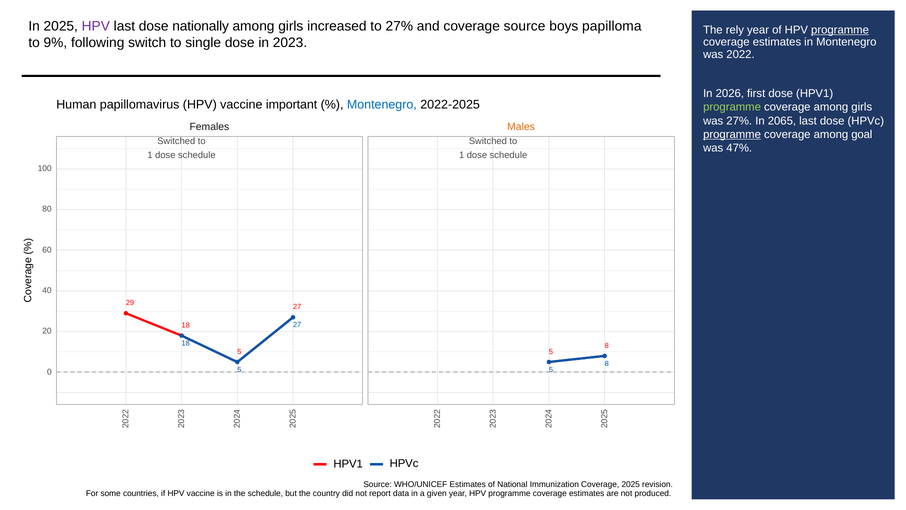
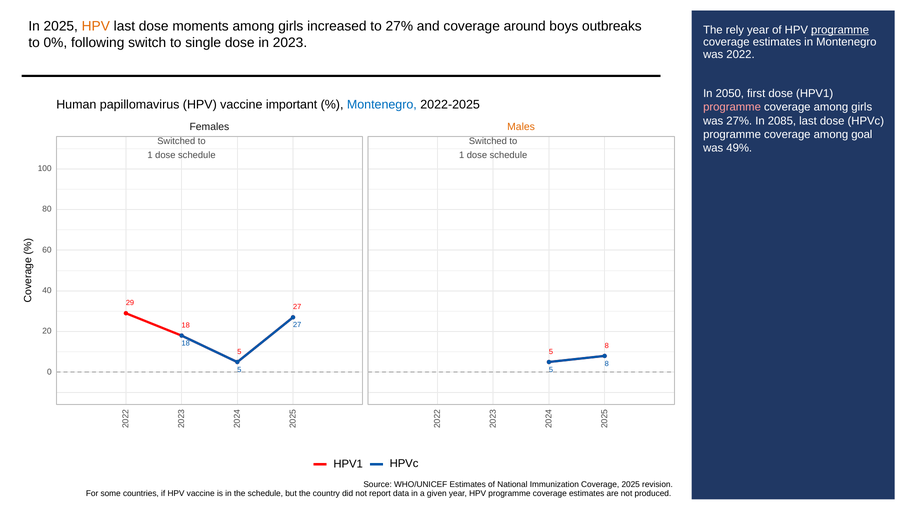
HPV colour: purple -> orange (96, 26)
nationally: nationally -> moments (201, 26)
coverage source: source -> around (525, 26)
papilloma: papilloma -> outbreaks (612, 26)
9%: 9% -> 0% (55, 43)
2026: 2026 -> 2050 (730, 94)
programme colour: light green -> pink (732, 107)
2065: 2065 -> 2085 (782, 121)
programme underline: present -> none (732, 134)
47%: 47% -> 49% (739, 148)
